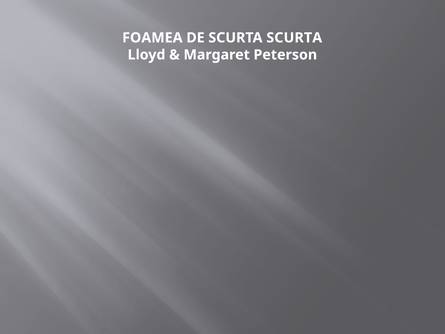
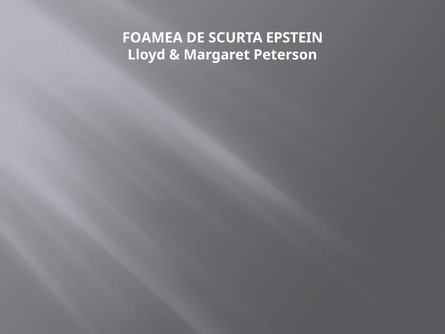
SCURTA SCURTA: SCURTA -> EPSTEIN (294, 38)
